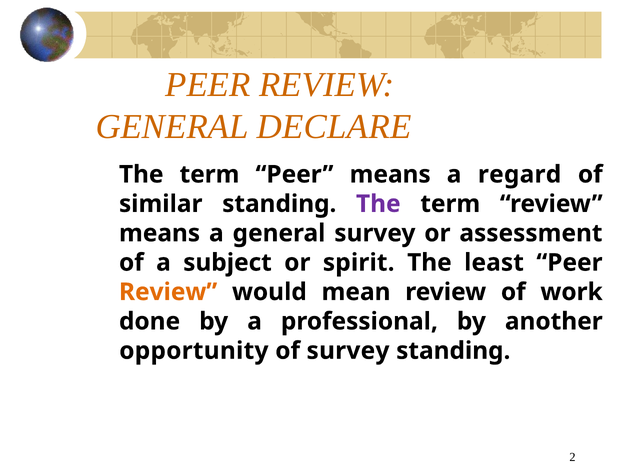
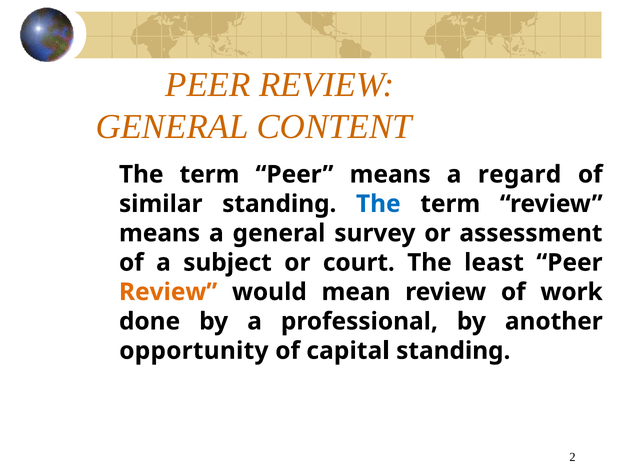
DECLARE: DECLARE -> CONTENT (334, 127)
The colour: purple -> blue (378, 204)
spirit: spirit -> court (359, 262)
of survey: survey -> capital (348, 351)
